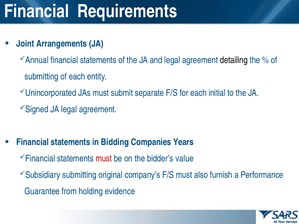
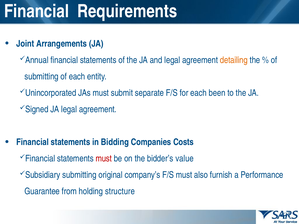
detailing colour: black -> orange (234, 60)
initial: initial -> been (217, 93)
Years: Years -> Costs (184, 142)
evidence: evidence -> structure (120, 192)
